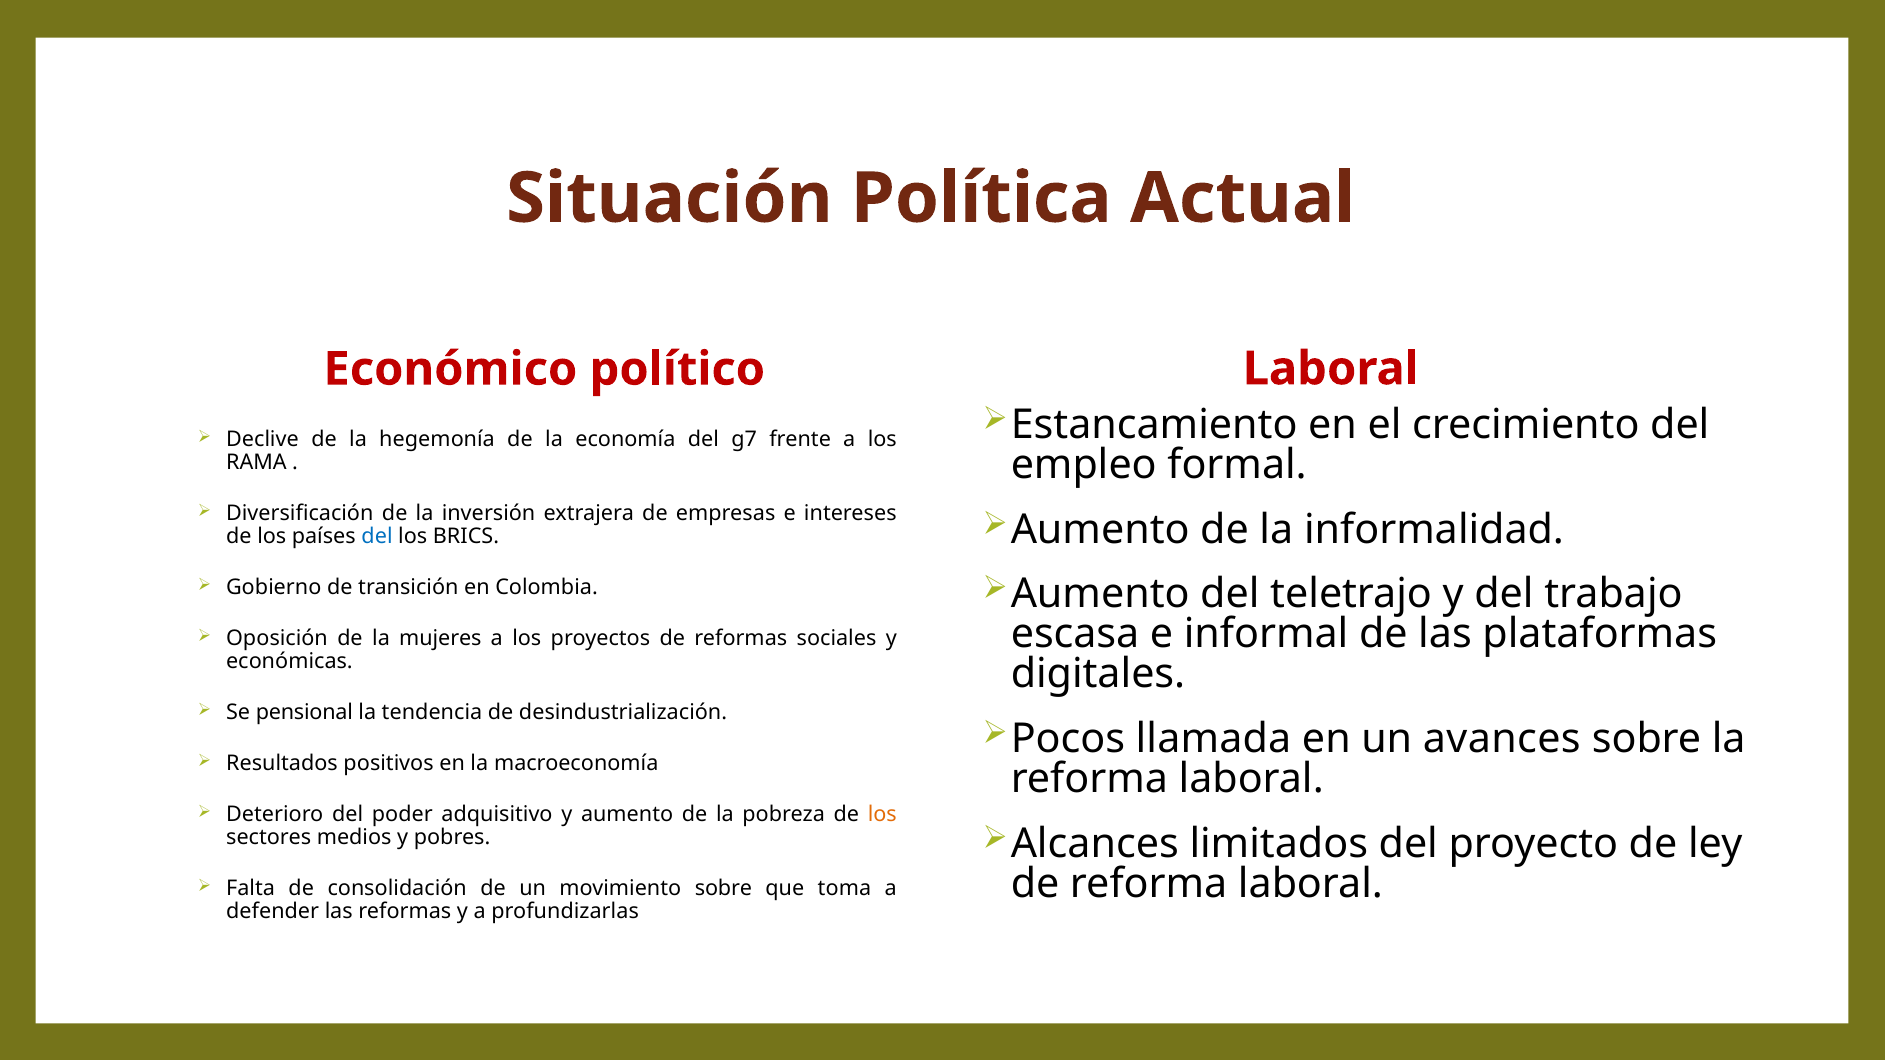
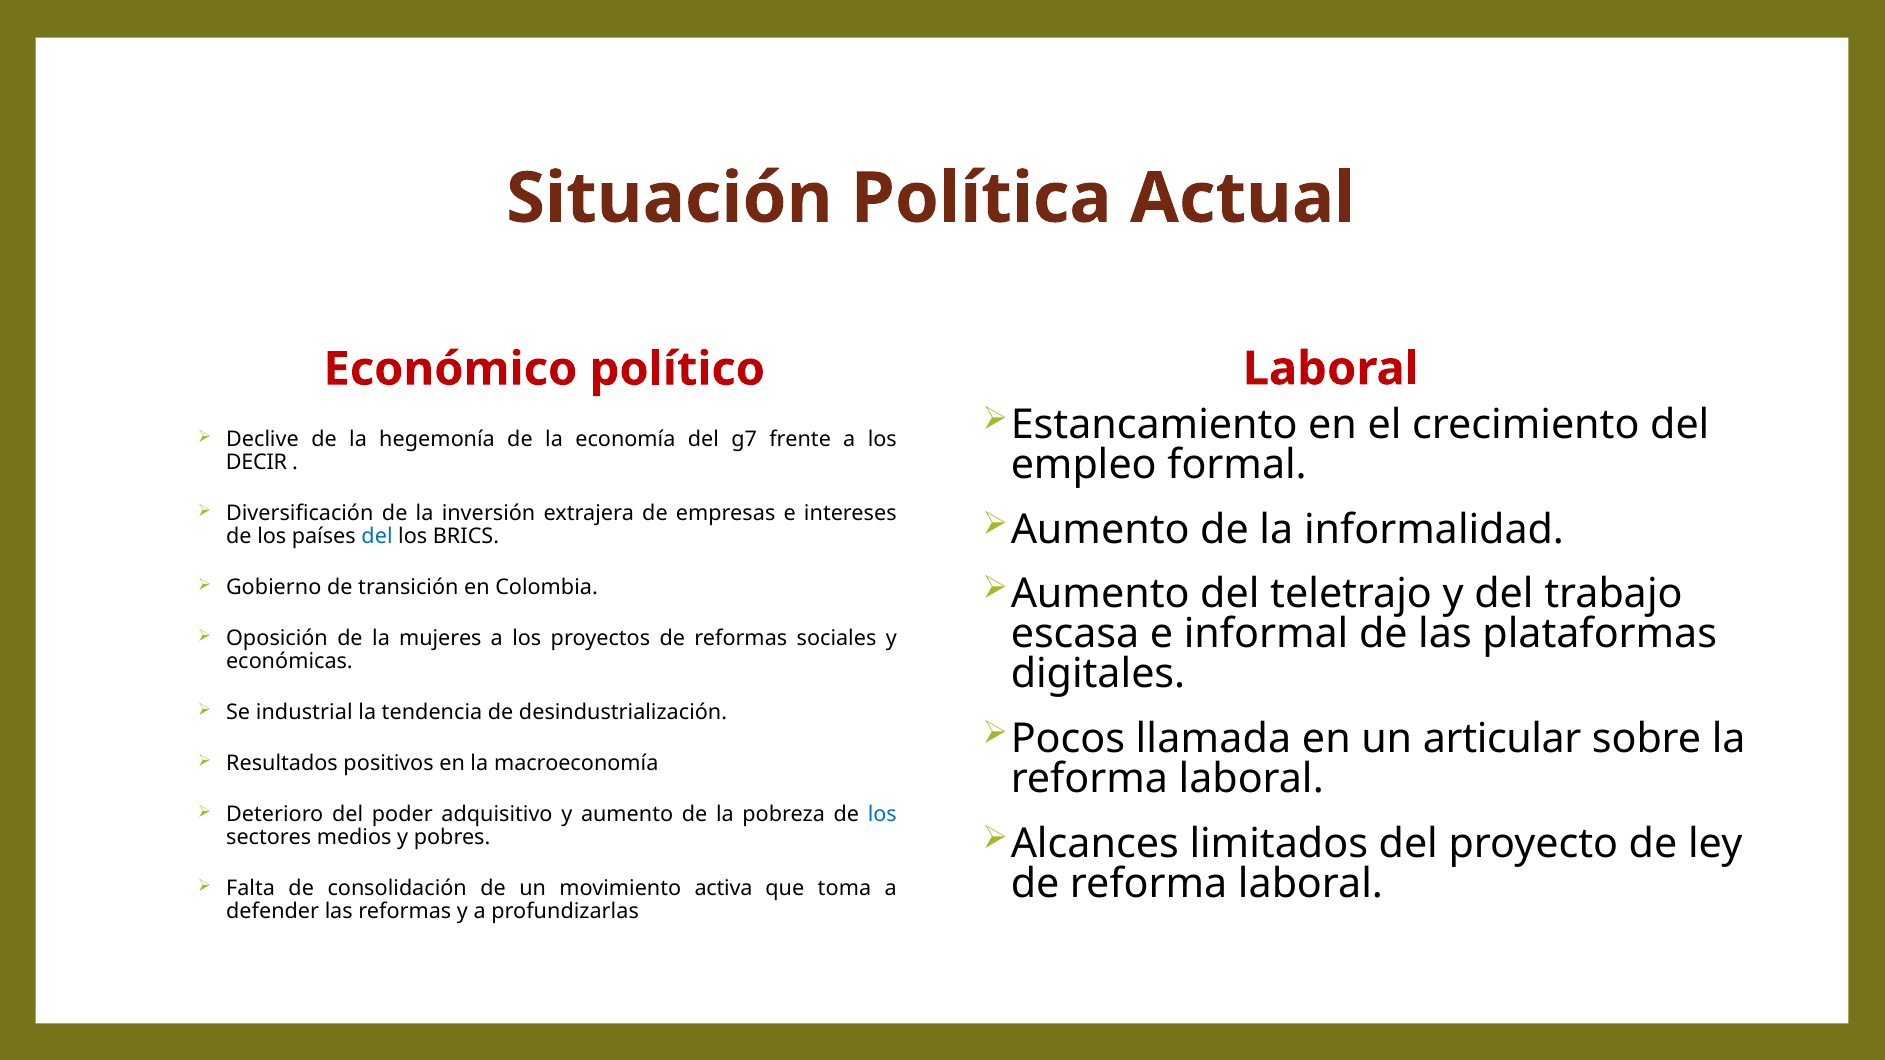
RAMA: RAMA -> DECIR (256, 463)
pensional: pensional -> industrial (304, 713)
avances: avances -> articular (1502, 739)
los colour: orange -> blue (882, 814)
movimiento sobre: sobre -> activa (724, 888)
